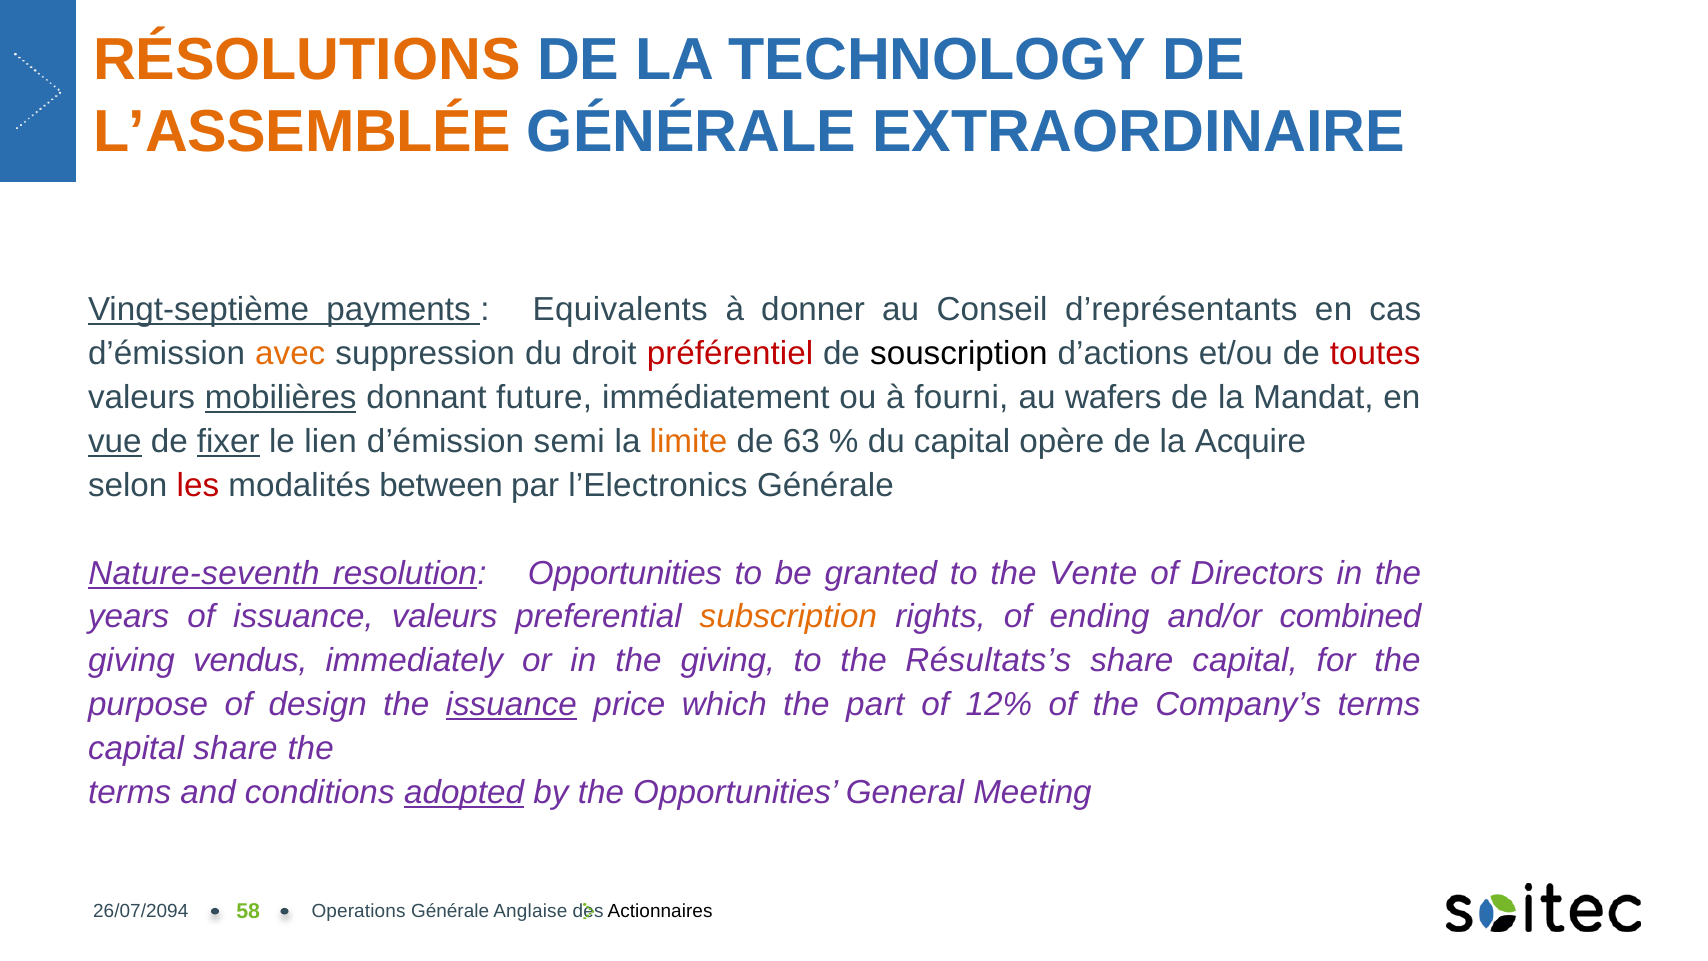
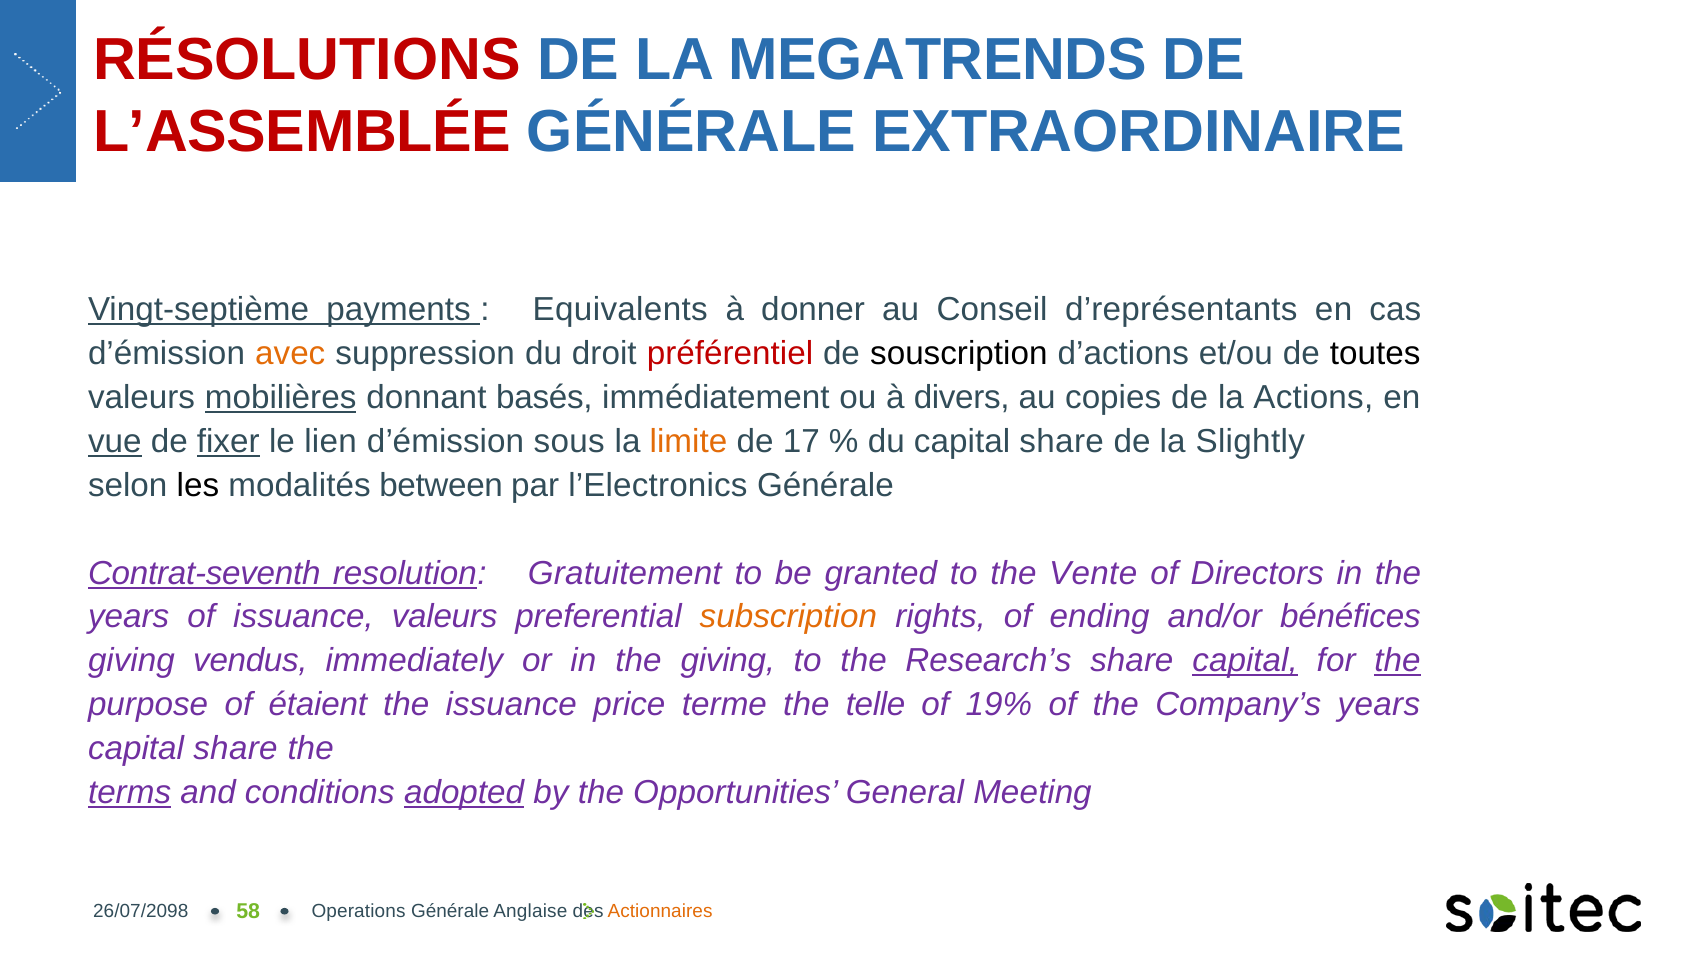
RÉSOLUTIONS colour: orange -> red (307, 60)
TECHNOLOGY: TECHNOLOGY -> MEGATRENDS (938, 60)
L’ASSEMBLÉE colour: orange -> red (302, 131)
toutes colour: red -> black (1375, 353)
future: future -> basés (544, 397)
fourni: fourni -> divers (962, 397)
wafers: wafers -> copies (1113, 397)
Mandat: Mandat -> Actions (1313, 397)
semi: semi -> sous (569, 441)
63: 63 -> 17 (801, 441)
du capital opère: opère -> share (1062, 441)
Acquire: Acquire -> Slightly (1250, 441)
les colour: red -> black (198, 485)
Nature-seventh: Nature-seventh -> Contrat-seventh (204, 573)
resolution Opportunities: Opportunities -> Gratuitement (625, 573)
combined: combined -> bénéfices (1350, 617)
Résultats’s: Résultats’s -> Research’s (988, 661)
capital underline: none -> present (1245, 661)
the underline: none -> present (1397, 661)
design: design -> étaient (318, 705)
issuance underline: present -> none (511, 705)
which: which -> terme (724, 705)
part: part -> telle (876, 705)
12%: 12% -> 19% (999, 705)
Company’s terms: terms -> years (1379, 705)
terms underline: none -> present (130, 792)
26/07/2094: 26/07/2094 -> 26/07/2098 (141, 911)
Actionnaires colour: black -> orange (660, 911)
